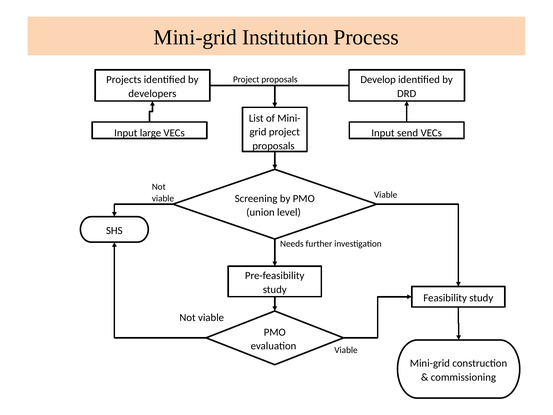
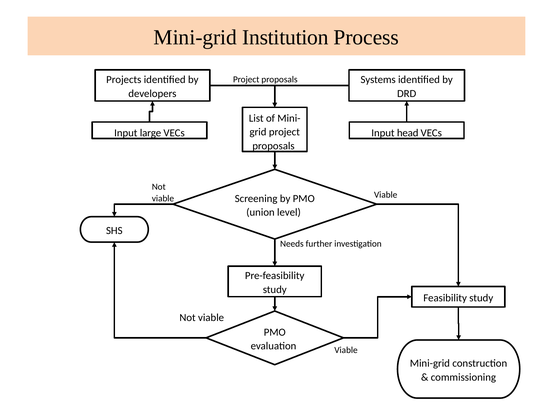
Develop: Develop -> Systems (378, 80)
send: send -> head (408, 133)
